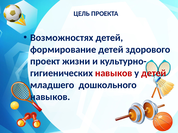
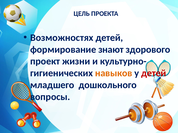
формирование детей: детей -> знают (111, 50)
навыков colour: red -> orange (114, 73)
навыков: навыков -> вопросы (50, 97)
